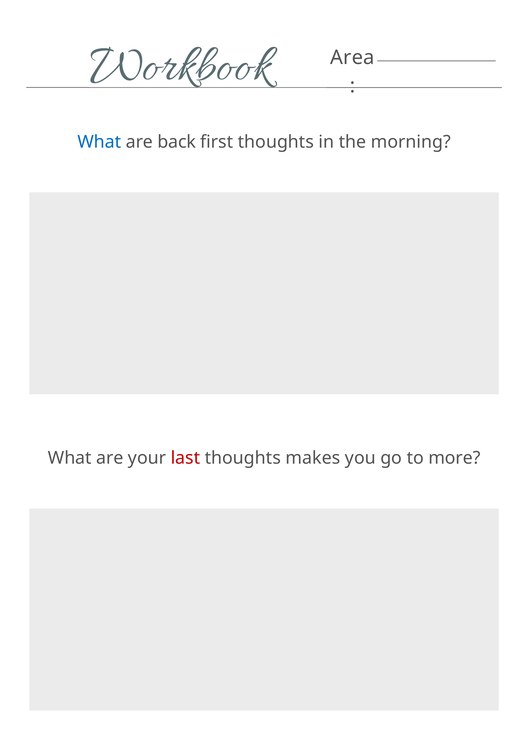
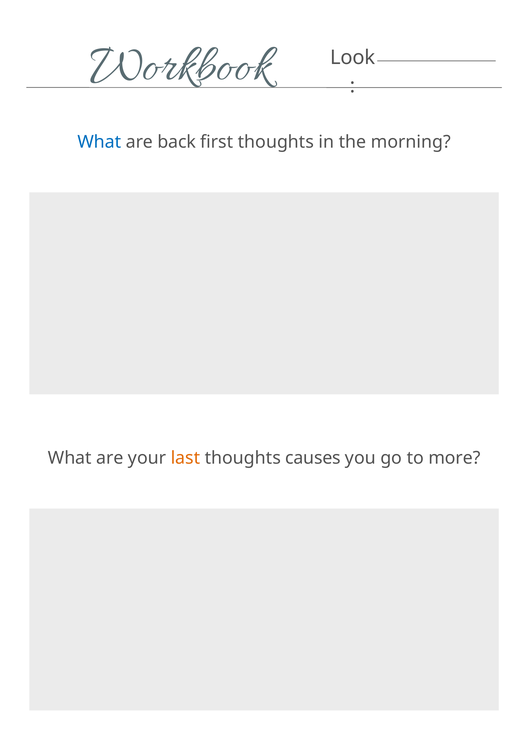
Area: Area -> Look (353, 58)
last colour: red -> orange (185, 458)
makes: makes -> causes (313, 458)
